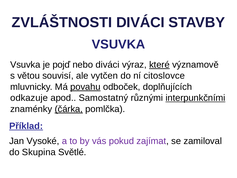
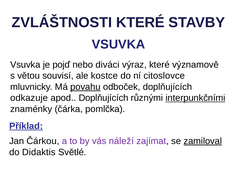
ZVLÁŠTNOSTI DIVÁCI: DIVÁCI -> KTERÉ (140, 22)
které underline: present -> none (159, 65)
vytčen: vytčen -> kostce (104, 76)
apod Samostatný: Samostatný -> Doplňujících (104, 98)
čárka underline: present -> none (69, 109)
Vysoké: Vysoké -> Čárkou (43, 141)
pokud: pokud -> náleží (121, 141)
zamiloval underline: none -> present (203, 141)
Skupina: Skupina -> Didaktis (39, 152)
